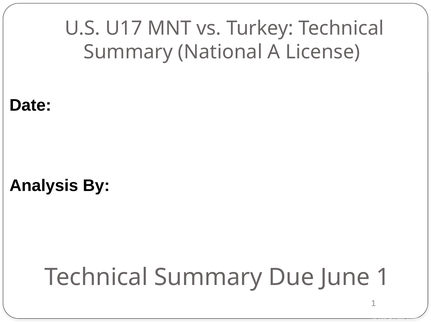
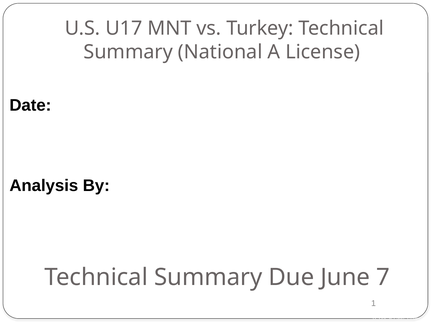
June 1: 1 -> 7 (383, 278)
